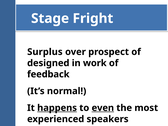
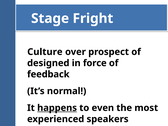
Surplus: Surplus -> Culture (45, 52)
work: work -> force (95, 63)
even underline: present -> none (103, 108)
